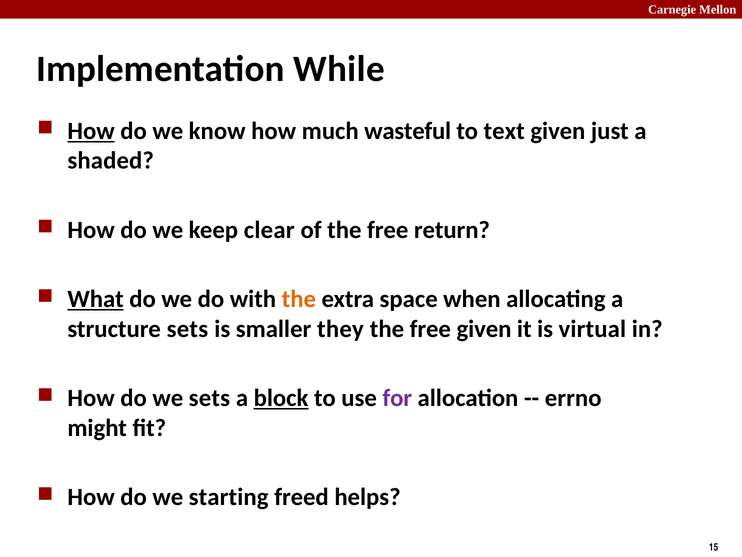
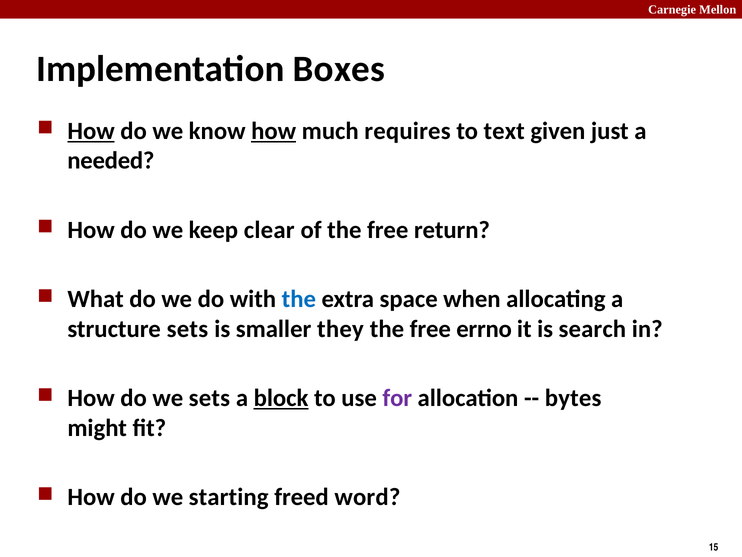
While: While -> Boxes (339, 69)
how underline: none -> present (274, 131)
wasteful: wasteful -> requires (407, 131)
shaded: shaded -> needed (111, 161)
What underline: present -> none (96, 299)
the colour: orange -> blue (299, 299)
free given: given -> errno (484, 329)
virtual: virtual -> search (592, 329)
errno: errno -> bytes (573, 398)
helps: helps -> word (367, 497)
